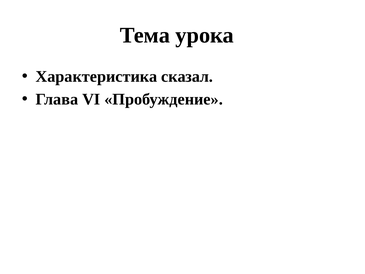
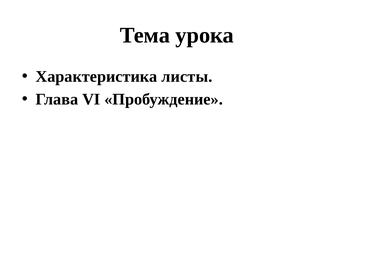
сказал: сказал -> листы (187, 77)
